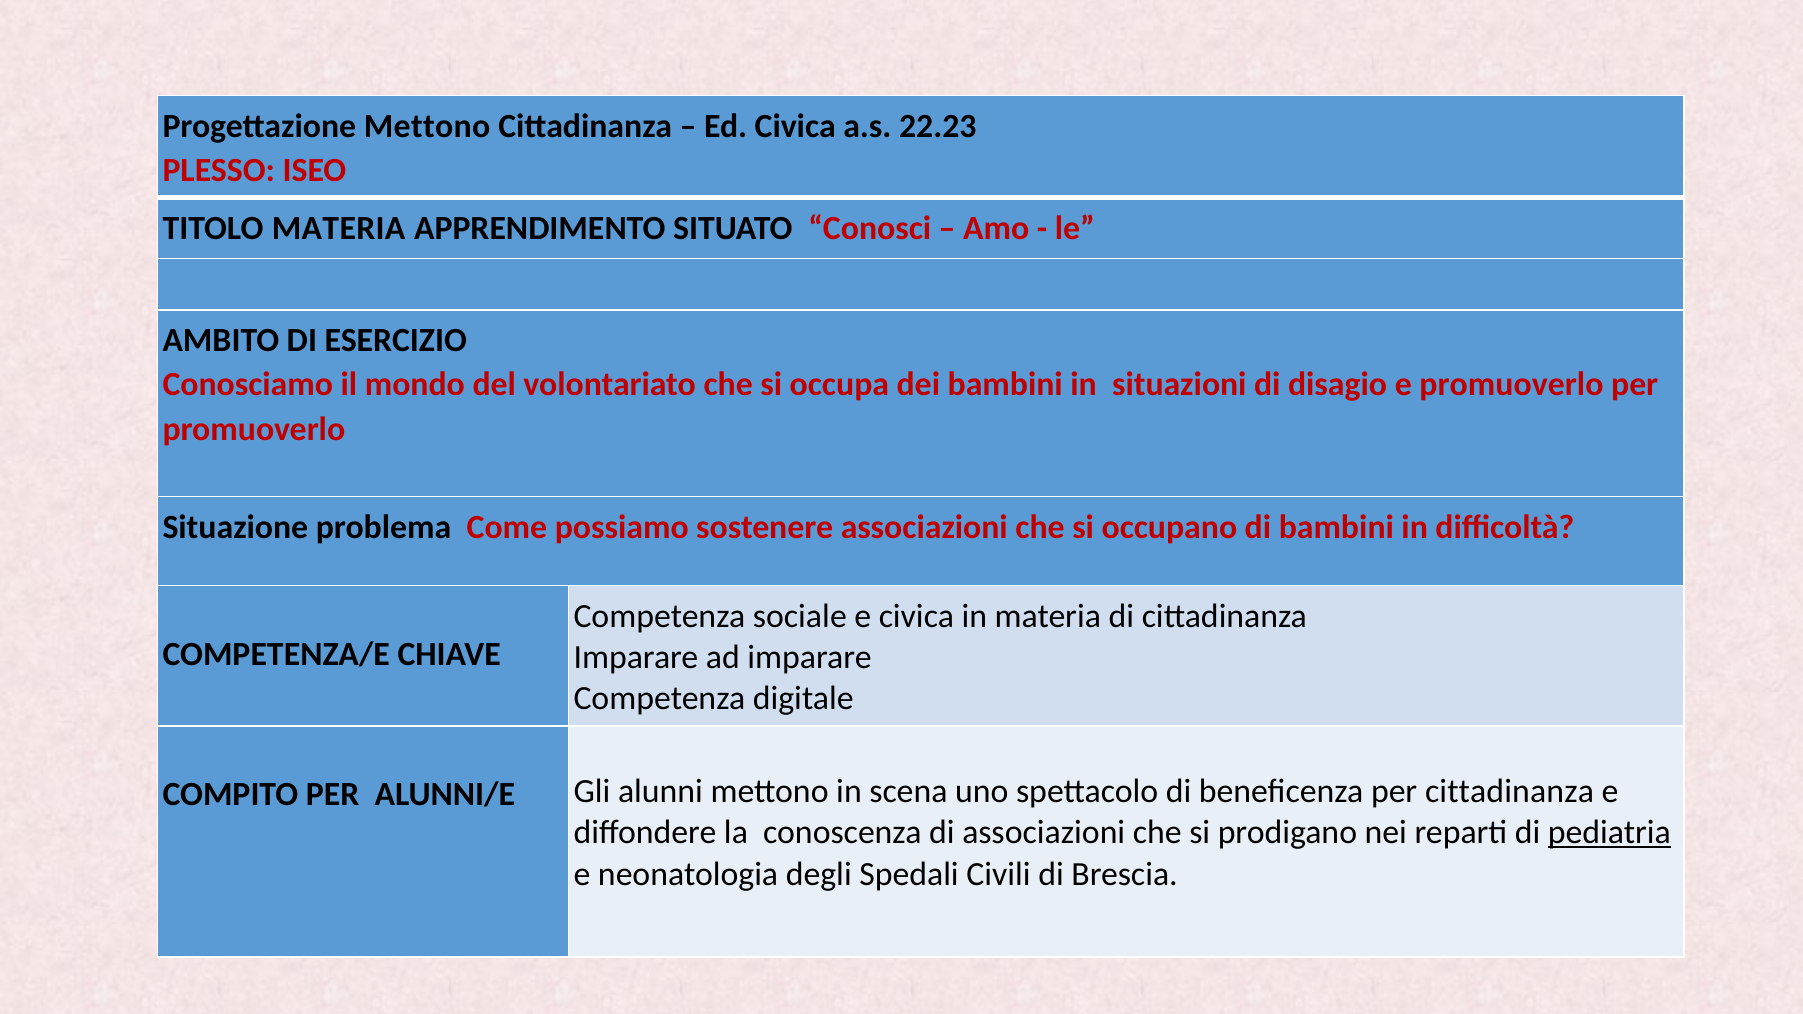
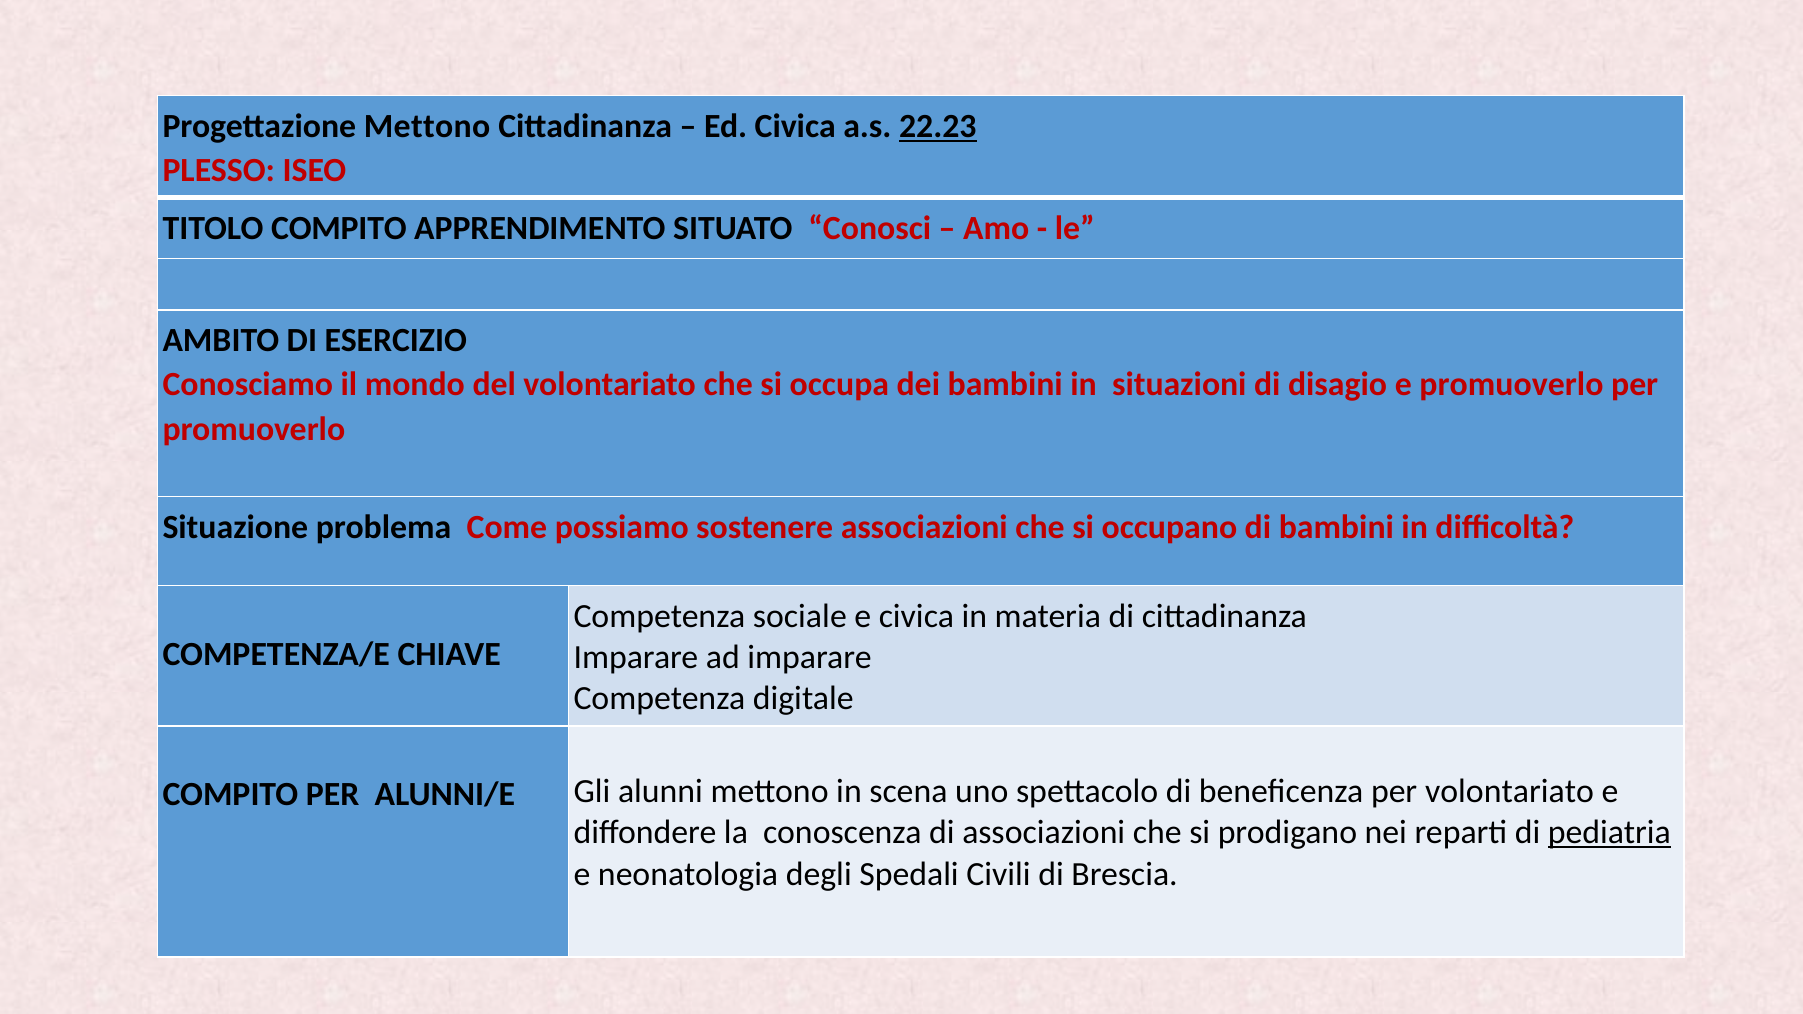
22.23 underline: none -> present (938, 126)
TITOLO MATERIA: MATERIA -> COMPITO (339, 228)
per cittadinanza: cittadinanza -> volontariato (1510, 792)
